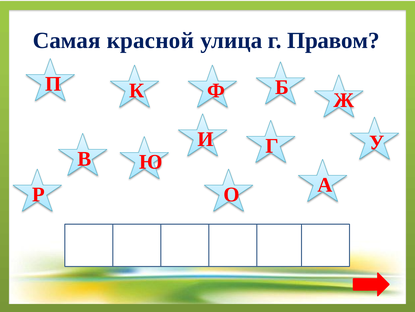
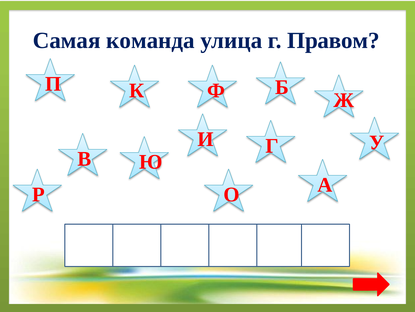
красной: красной -> команда (150, 41)
